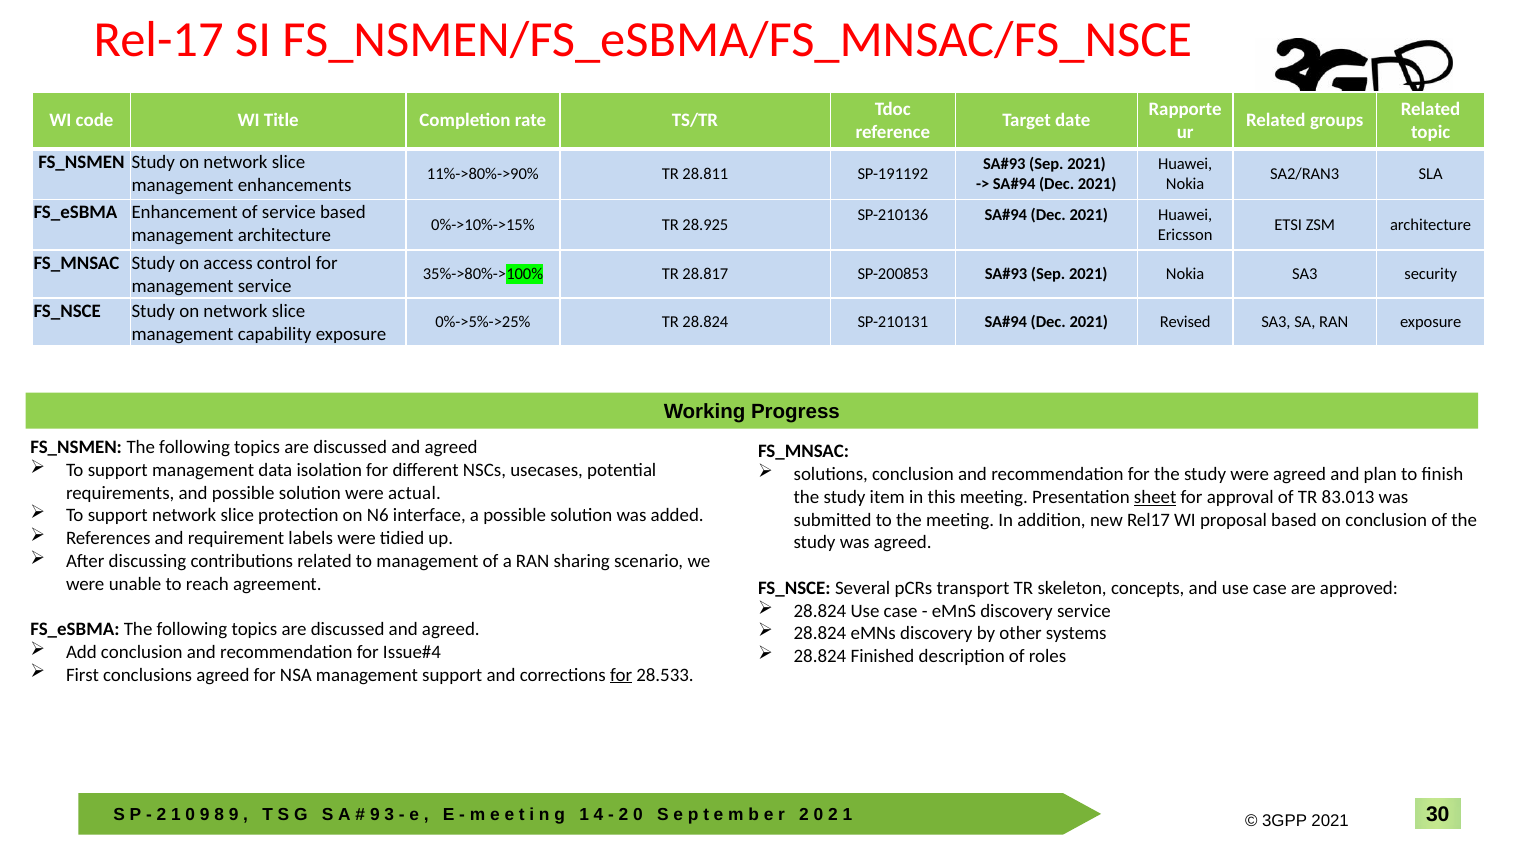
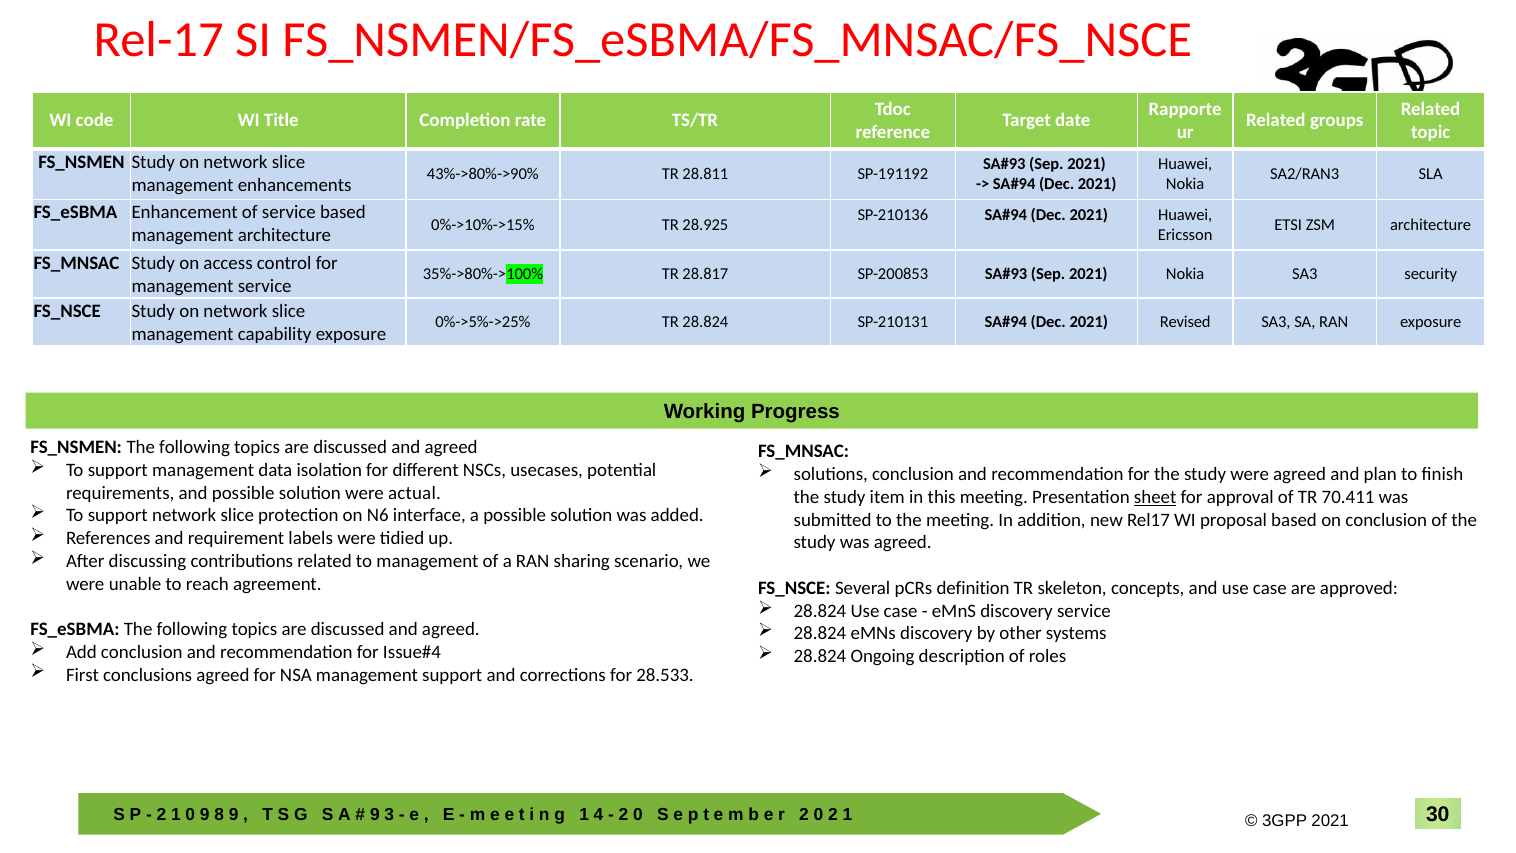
11%->80%->90%: 11%->80%->90% -> 43%->80%->90% (483, 174)
83.013: 83.013 -> 70.411 (1348, 497)
transport: transport -> definition (973, 588)
Finished: Finished -> Ongoing (883, 656)
for underline: present -> none (621, 675)
